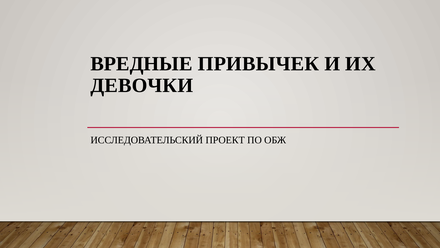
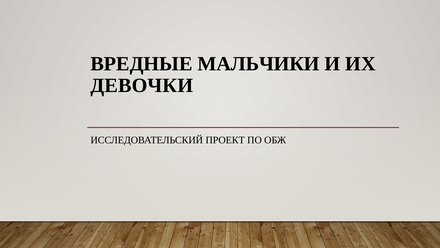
ПРИВЫЧЕК: ПРИВЫЧЕК -> МАЛЬЧИКИ (259, 64)
